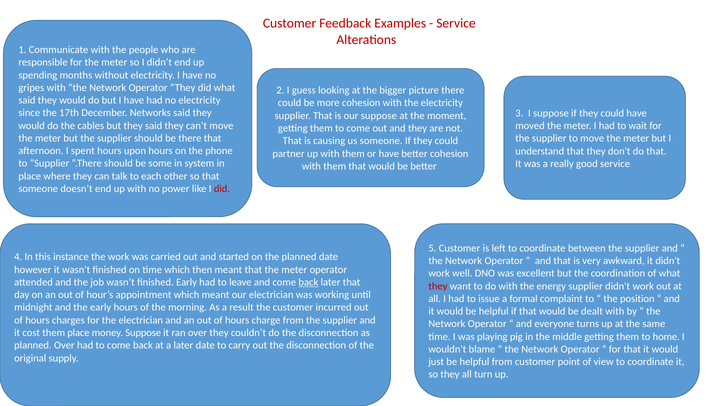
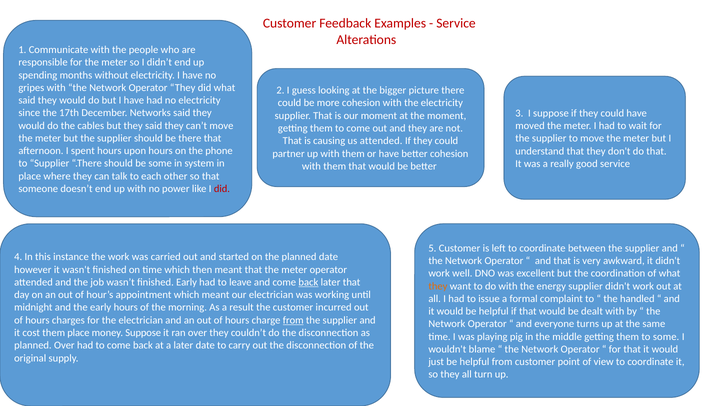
our suppose: suppose -> moment (379, 116)
us someone: someone -> attended (381, 141)
they colour: red -> orange (438, 286)
position: position -> handled (637, 299)
from underline: none -> present (293, 320)
to home: home -> some (666, 337)
